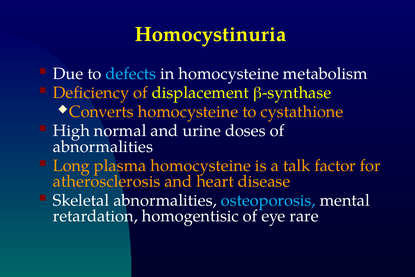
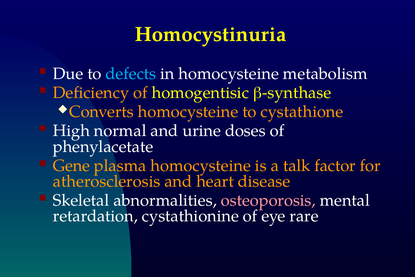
displacement: displacement -> homogentisic (200, 93)
abnormalities: abnormalities -> phenylacetate (103, 146)
Long: Long -> Gene (71, 165)
osteoporosis colour: light blue -> pink (268, 200)
homogentisic: homogentisic -> cystathionine (190, 216)
